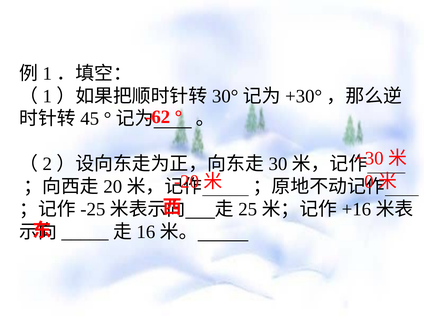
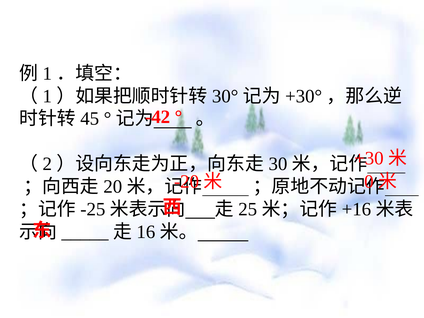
-62: -62 -> -42 (158, 117)
